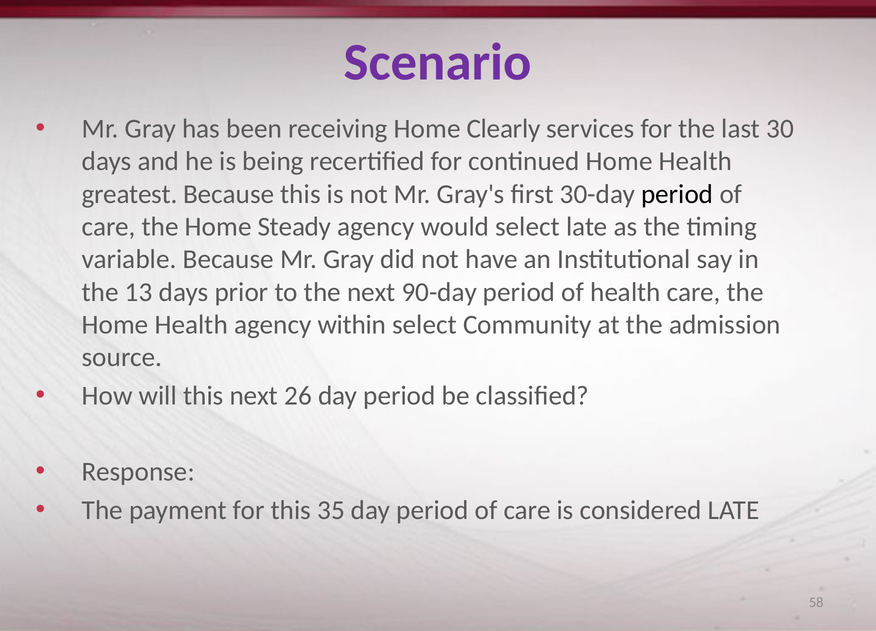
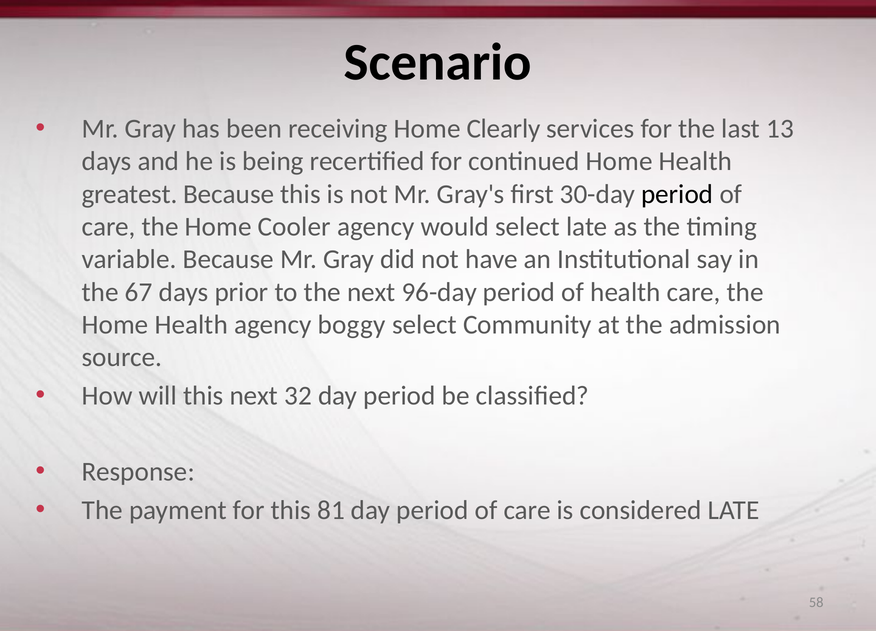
Scenario colour: purple -> black (438, 62)
30: 30 -> 13 (780, 129)
Steady: Steady -> Cooler (294, 227)
13: 13 -> 67 (139, 292)
90-day: 90-day -> 96-day (439, 292)
within: within -> boggy (352, 325)
26: 26 -> 32 (298, 396)
35: 35 -> 81 (331, 510)
